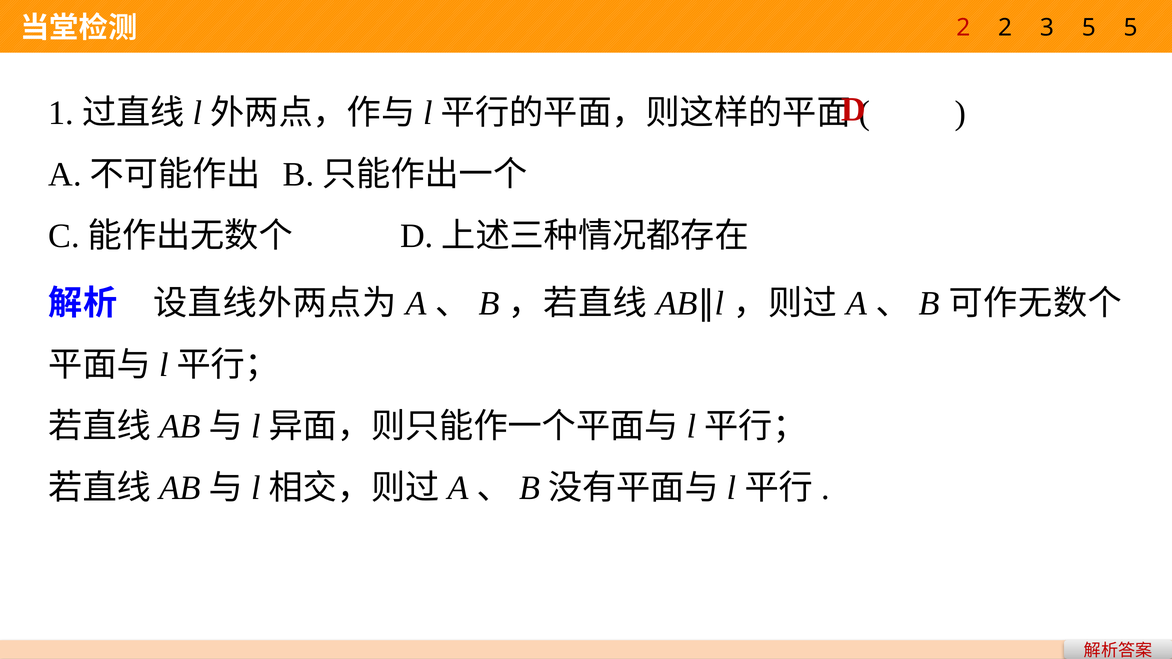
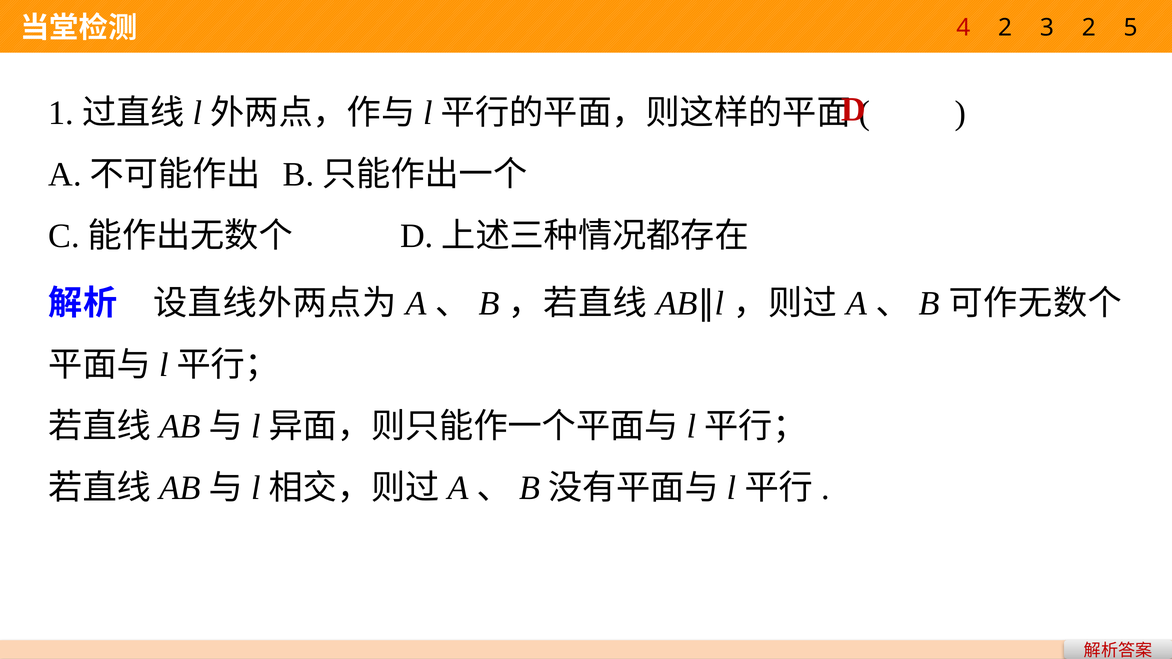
2: 2 -> 4 (963, 28)
3 5: 5 -> 2 (1089, 28)
